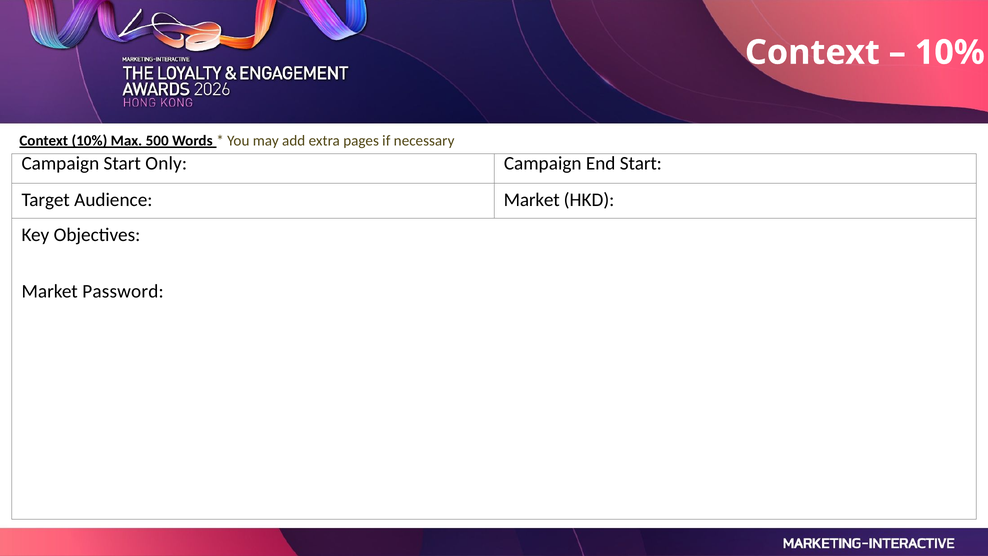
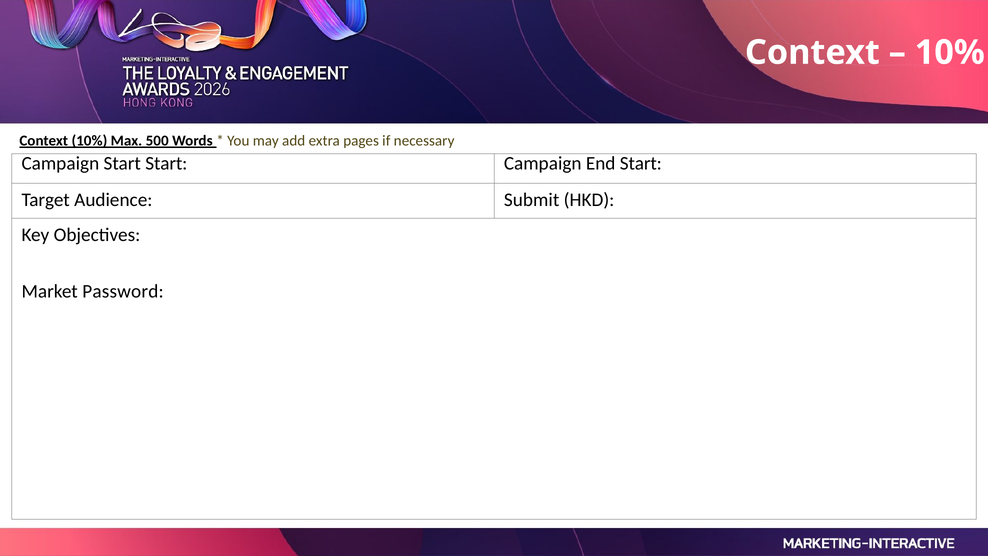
Start Only: Only -> Start (166, 163)
Audience Market: Market -> Submit (532, 200)
